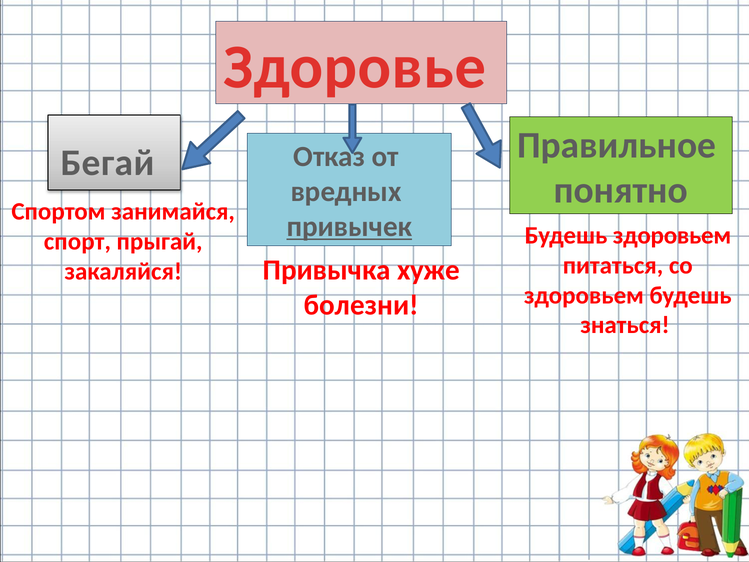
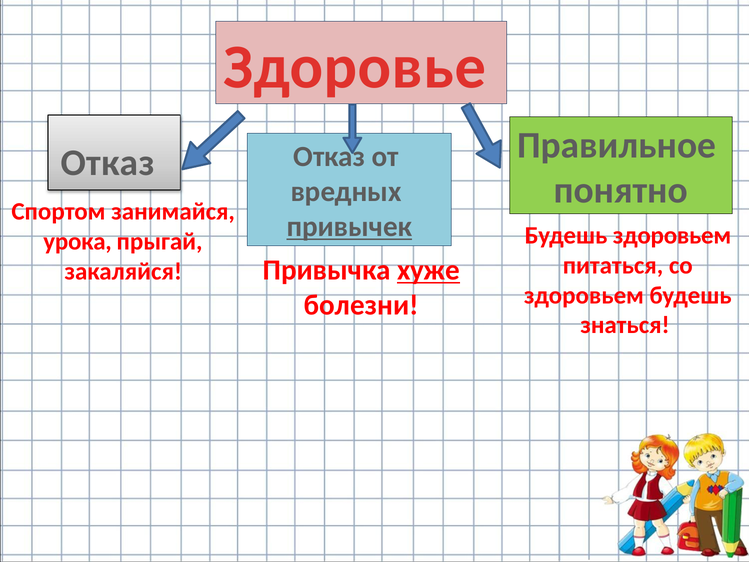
Бегай: Бегай -> Отказ (108, 163)
спорт: спорт -> урока (78, 242)
хуже underline: none -> present (428, 270)
